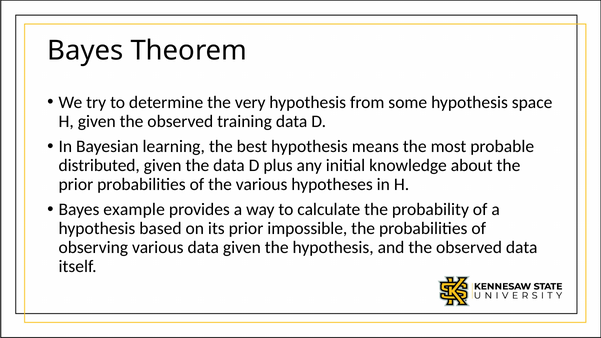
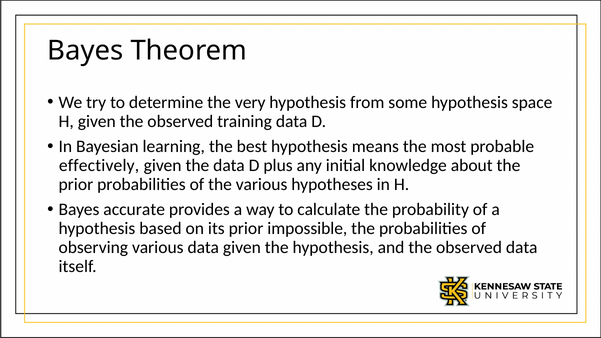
distributed: distributed -> effectively (99, 165)
example: example -> accurate (134, 210)
